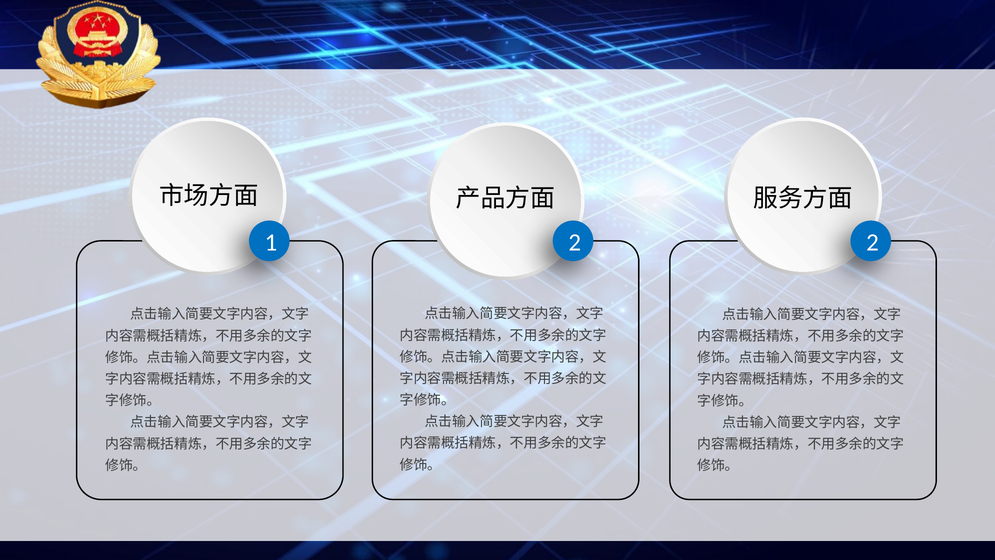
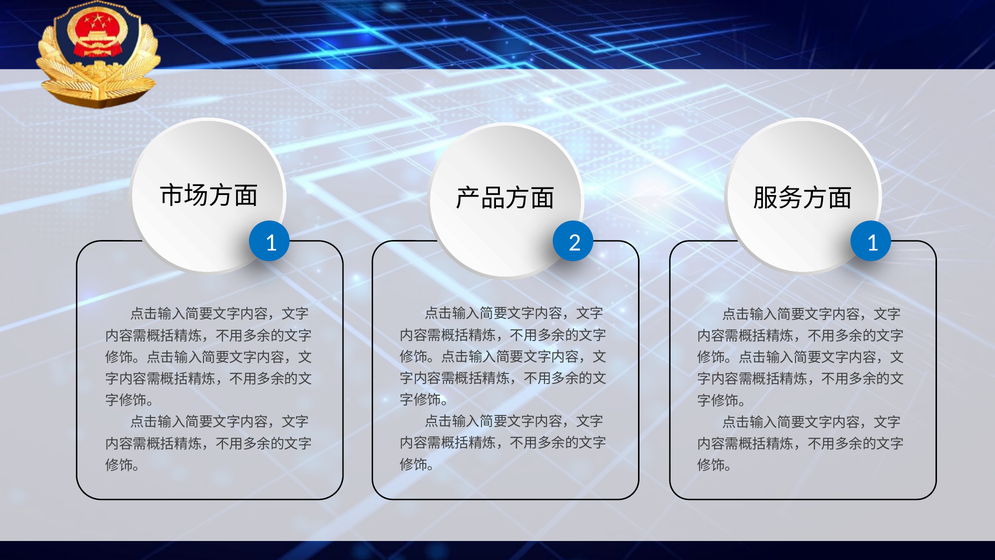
2 2: 2 -> 1 (872, 242)
